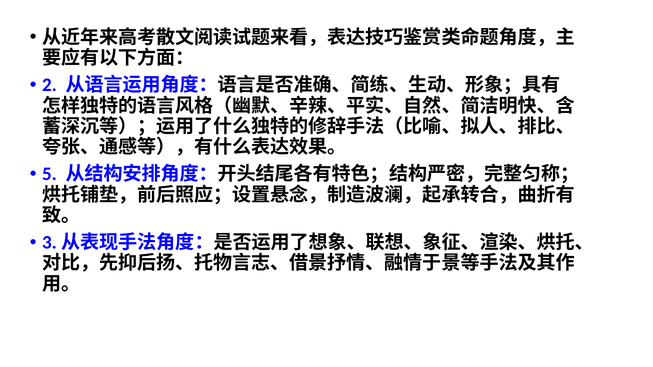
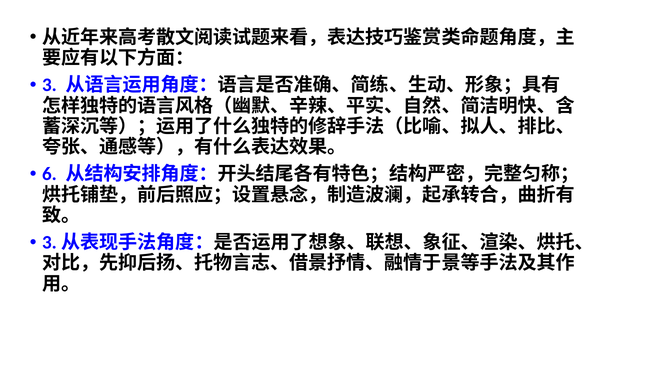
2: 2 -> 3 (49, 85)
5: 5 -> 6 (49, 174)
